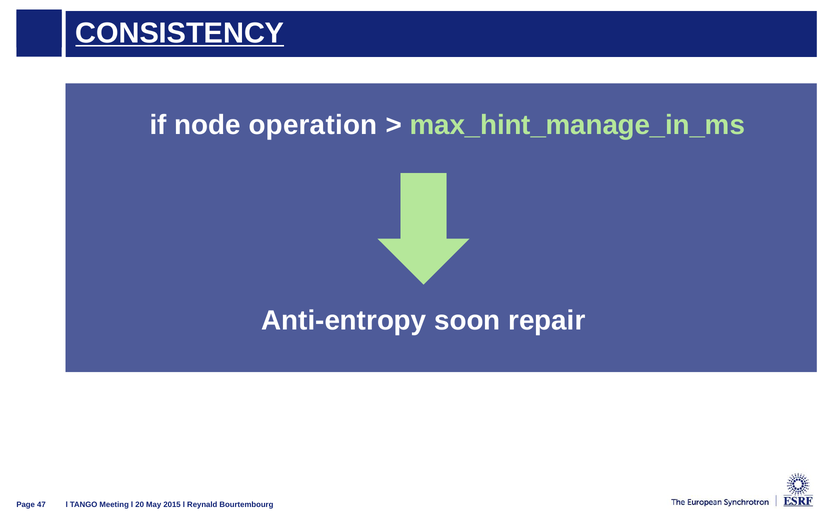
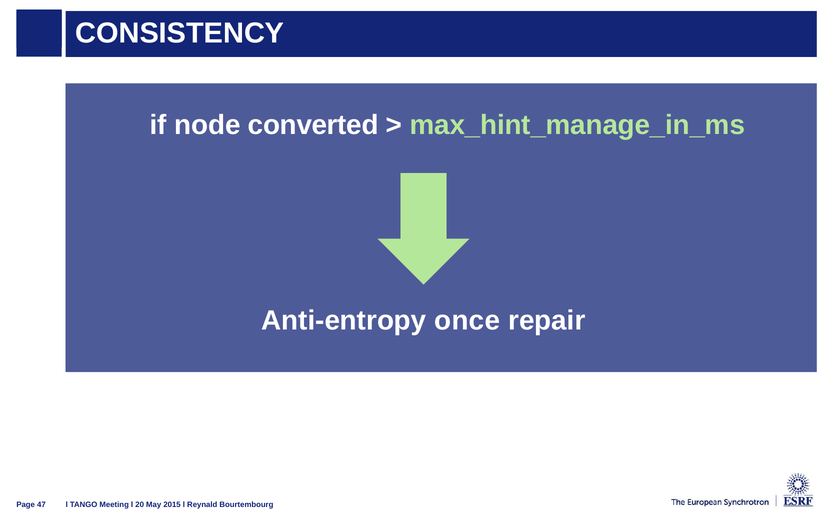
CONSISTENCY underline: present -> none (180, 33)
operation: operation -> converted (313, 125)
soon: soon -> once (467, 321)
